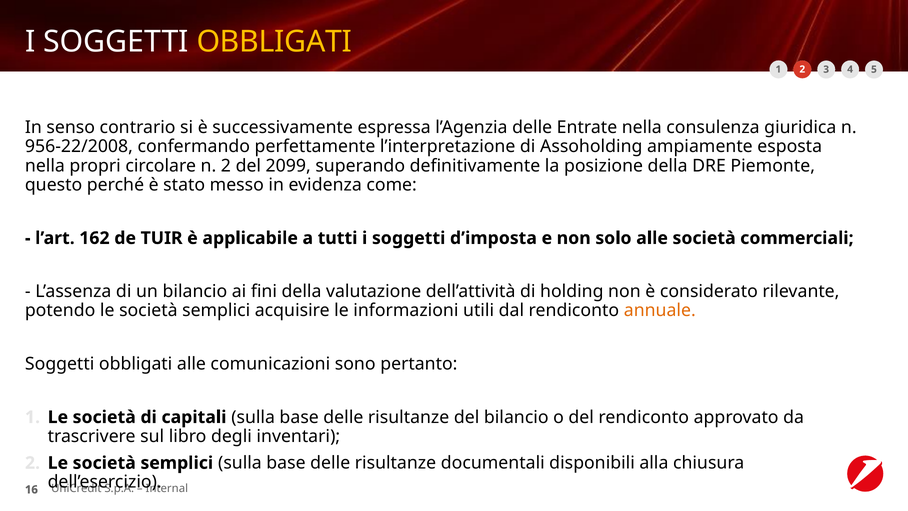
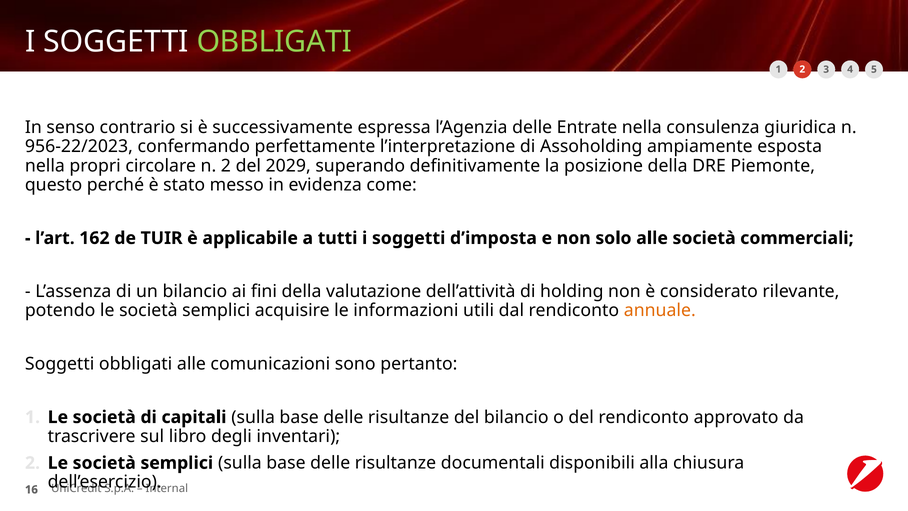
OBBLIGATI colour: yellow -> light green (274, 42)
956-22/2008: 956-22/2008 -> 956-22/2023 (79, 147)
2099: 2099 -> 2029 (288, 166)
